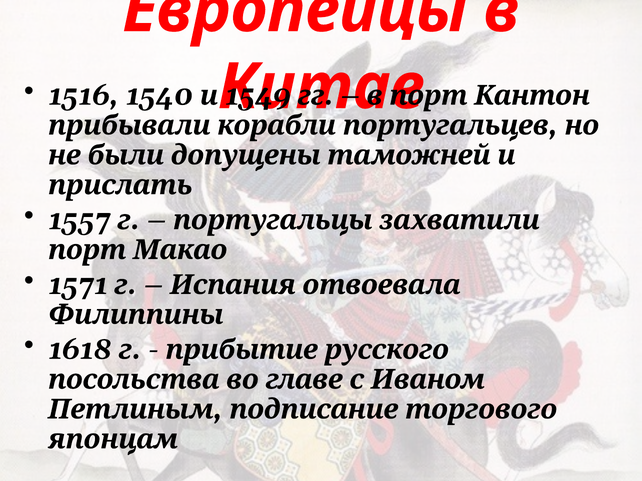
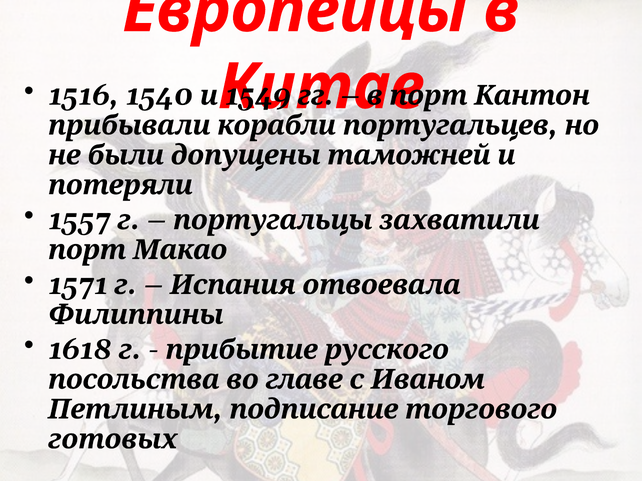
прислать: прислать -> потеряли (120, 185)
японцам: японцам -> готовых (113, 440)
